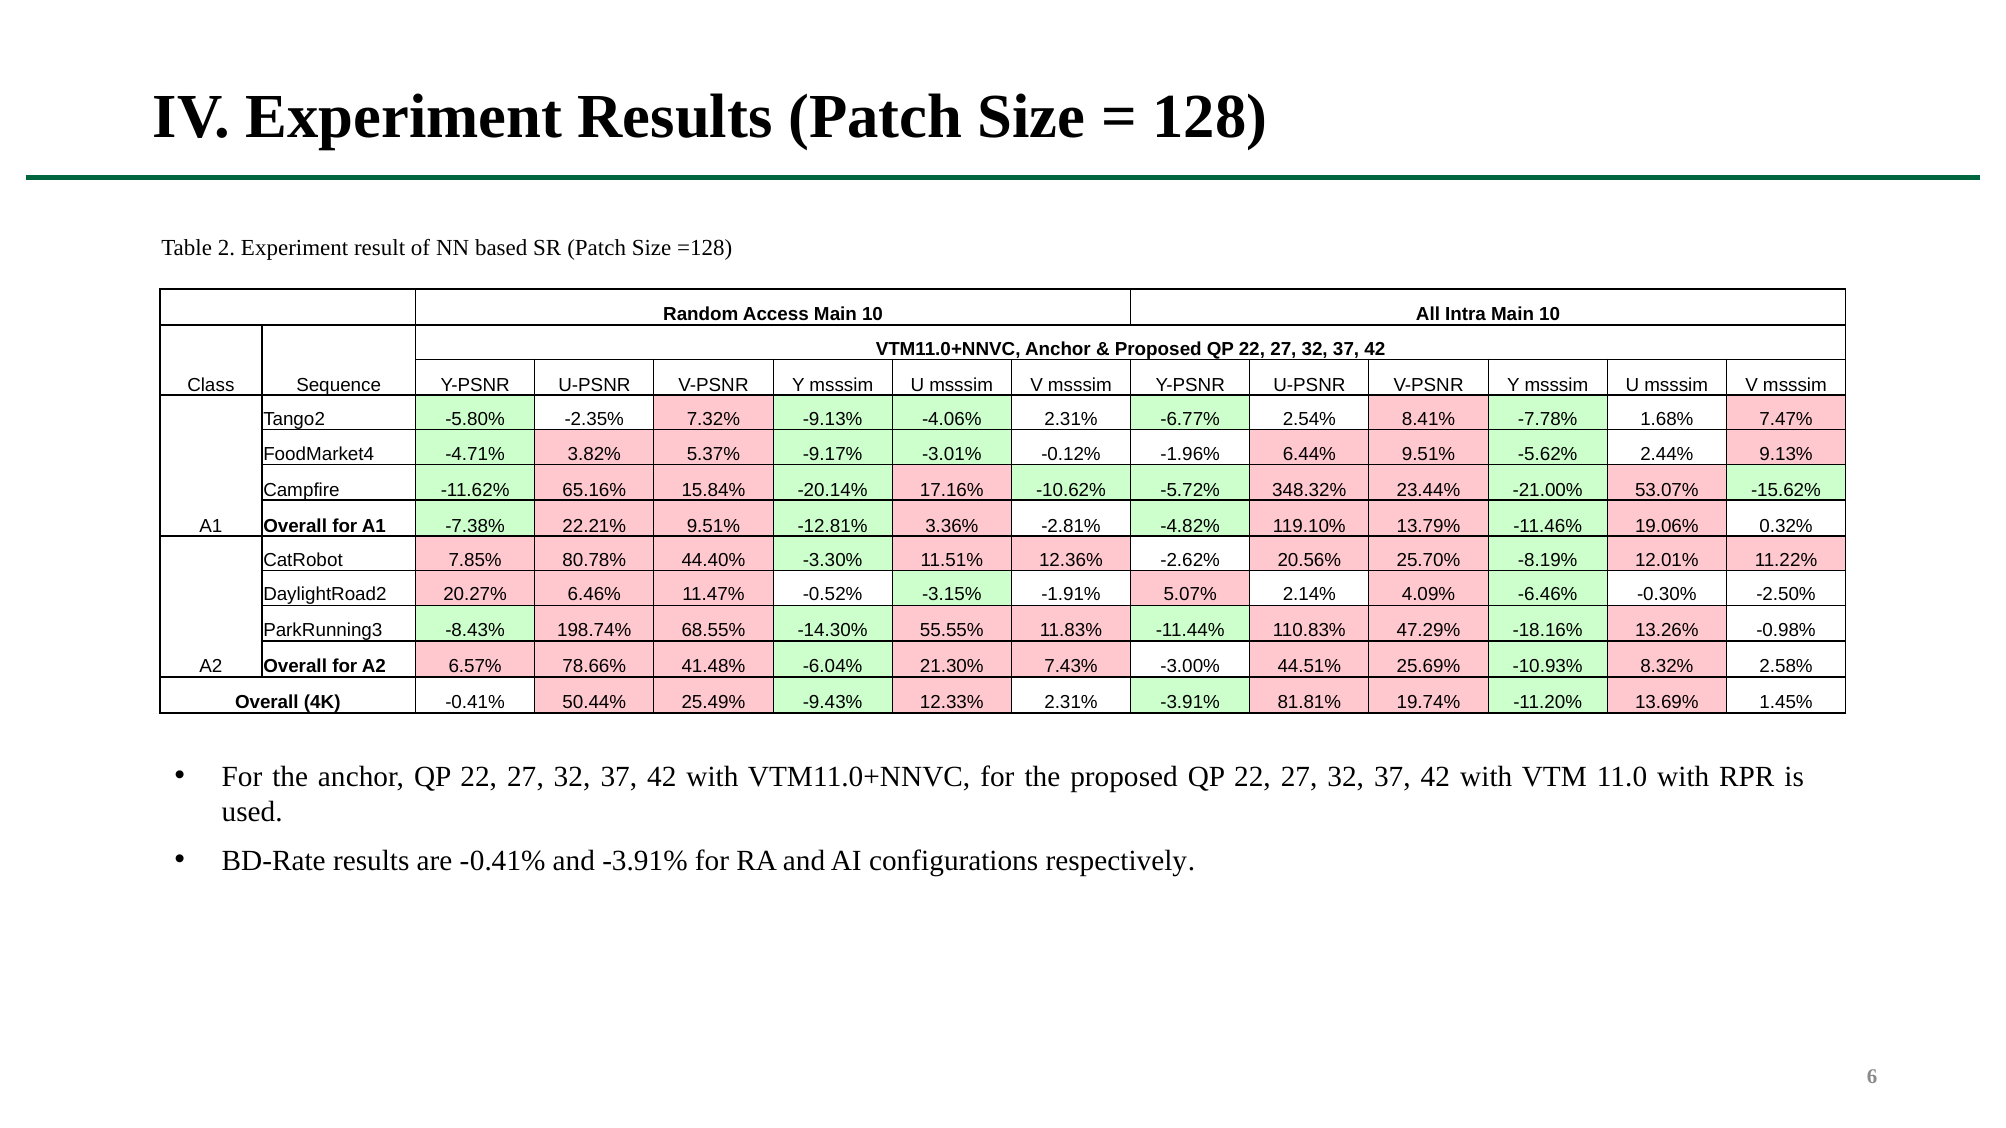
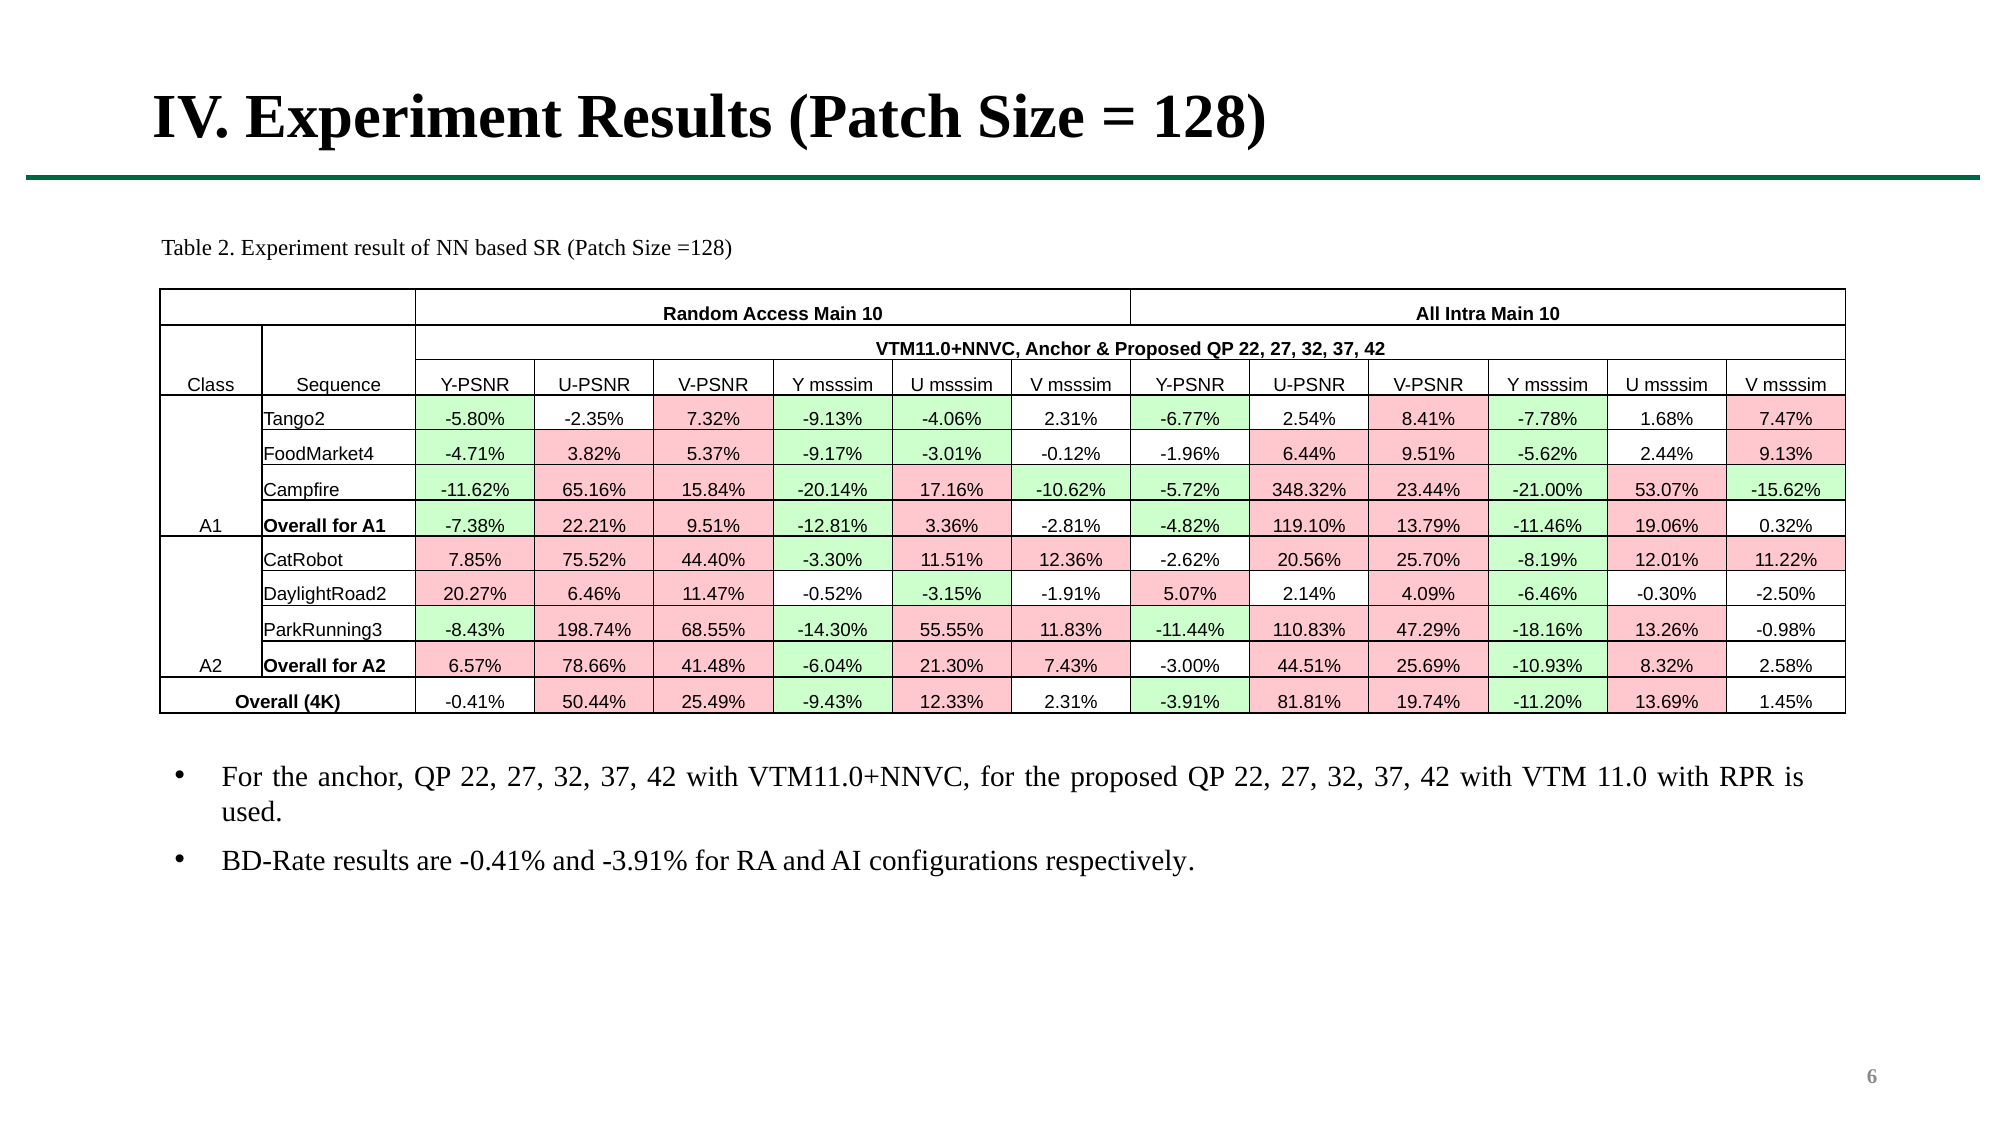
80.78%: 80.78% -> 75.52% (594, 560)
